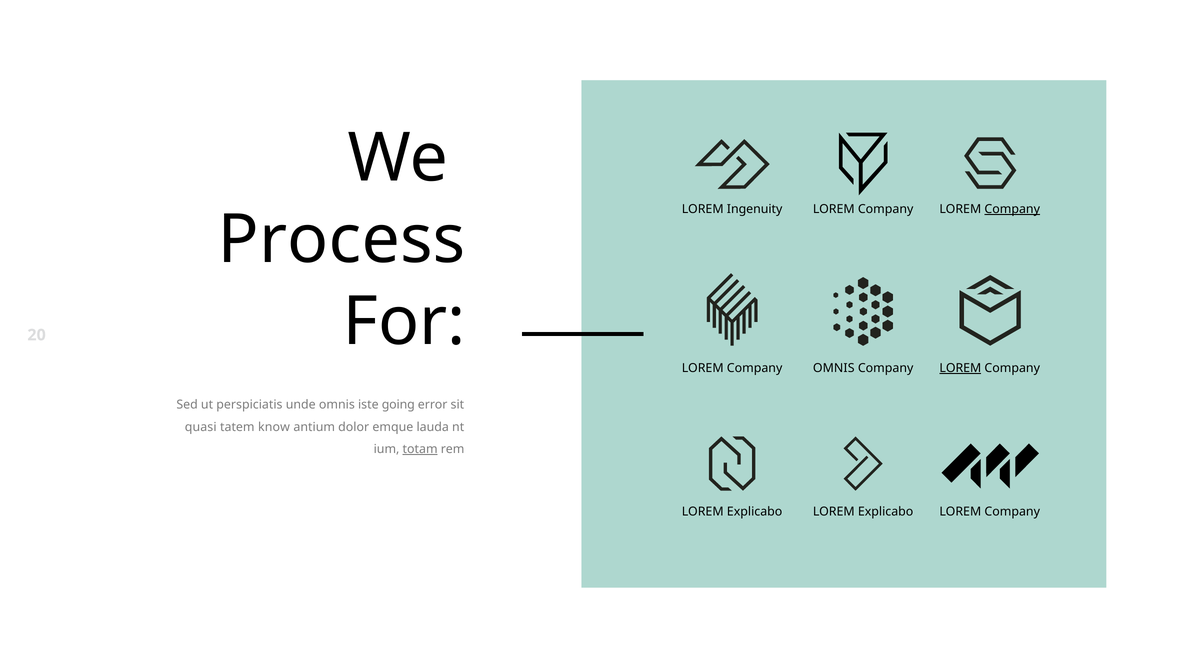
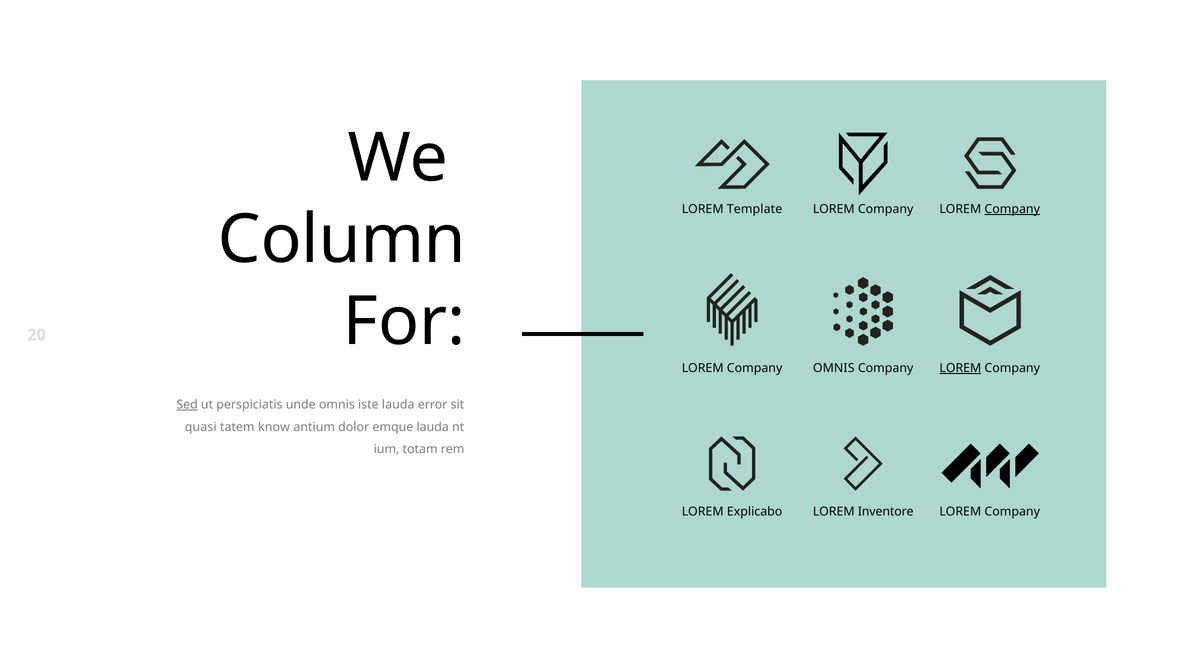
Ingenuity: Ingenuity -> Template (755, 209)
Process: Process -> Column (342, 240)
Sed underline: none -> present (187, 405)
iste going: going -> lauda (398, 405)
totam underline: present -> none (420, 449)
Explicabo: Explicabo -> Inventore (886, 512)
